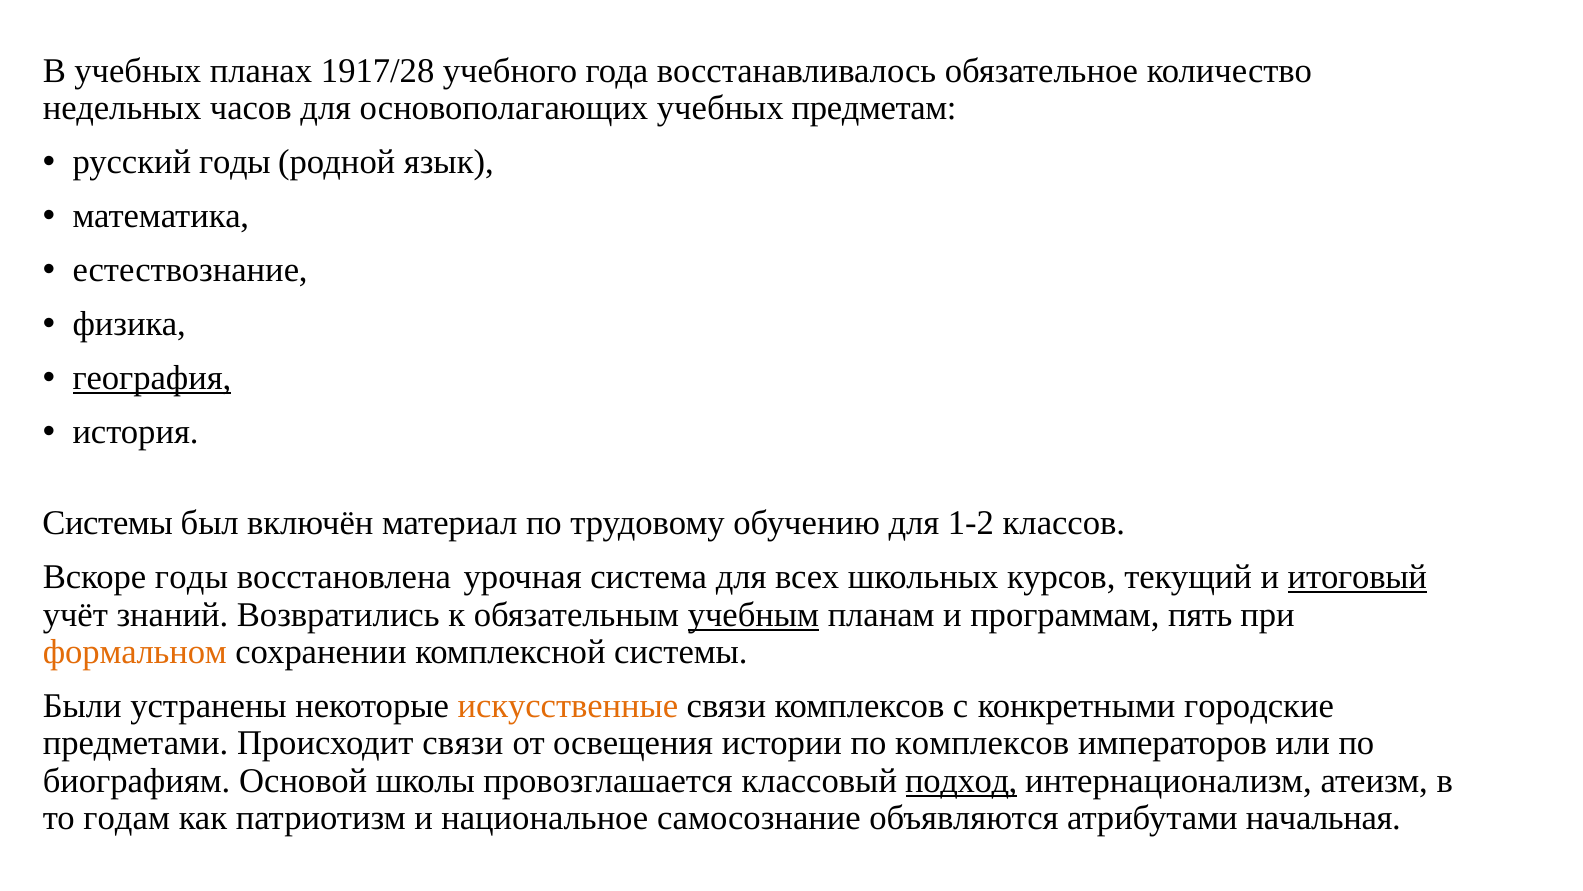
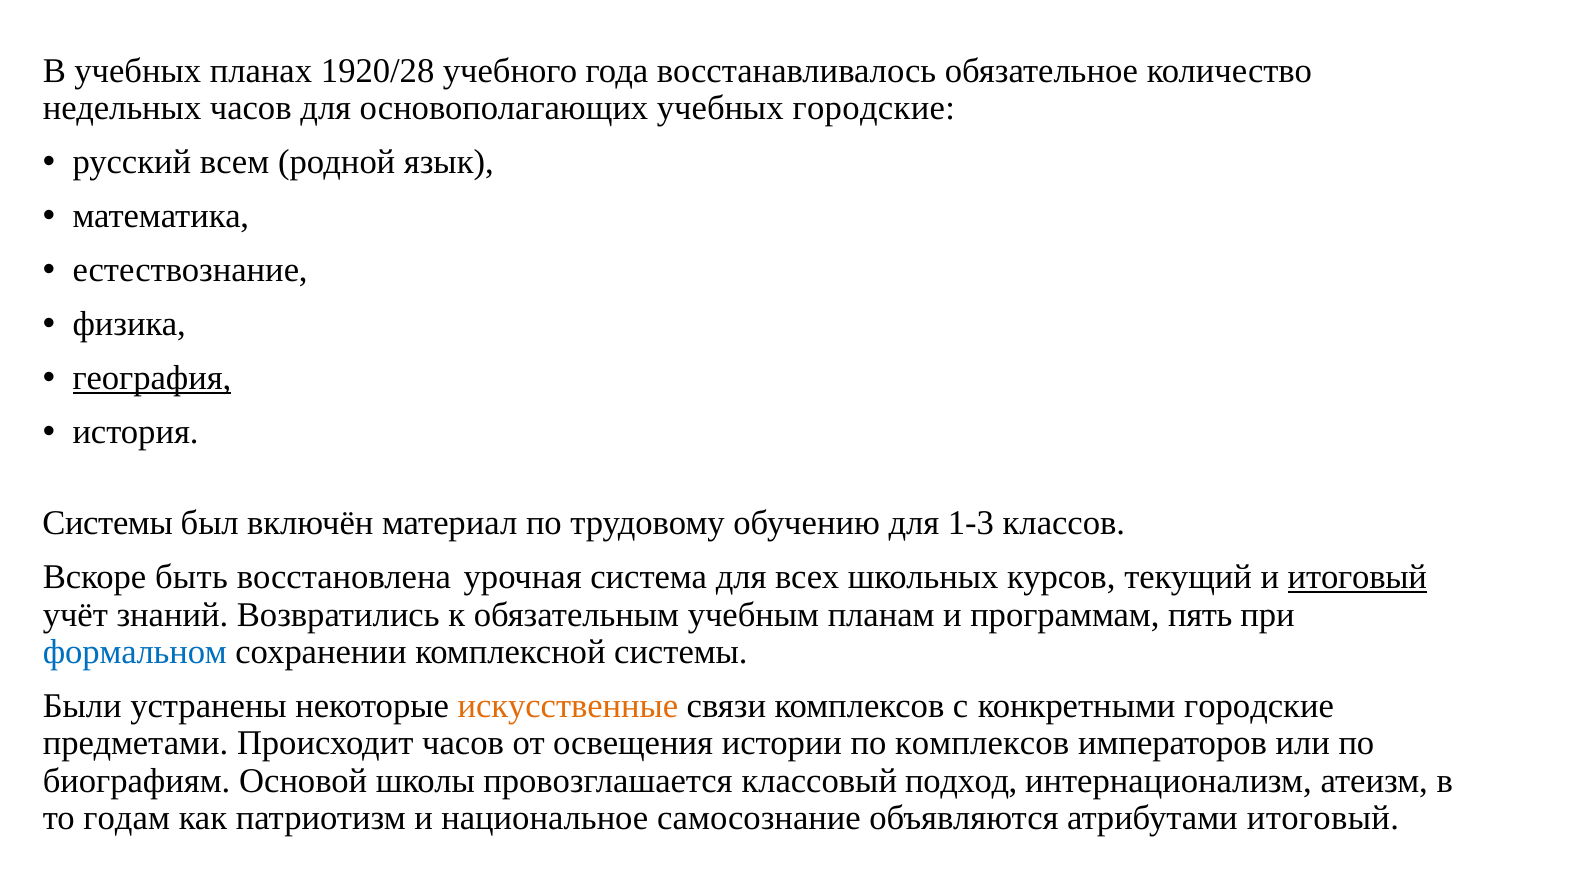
1917/28: 1917/28 -> 1920/28 (378, 71)
учебных предметам: предметам -> городские (874, 108)
русский годы: годы -> всем (235, 162)
1-2: 1-2 -> 1-3 (971, 523)
Вскоре годы: годы -> быть (191, 577)
учебным underline: present -> none (753, 614)
формальном colour: orange -> blue (135, 652)
Происходит связи: связи -> часов (463, 743)
подход underline: present -> none (961, 780)
атрибутами начальная: начальная -> итоговый (1323, 818)
